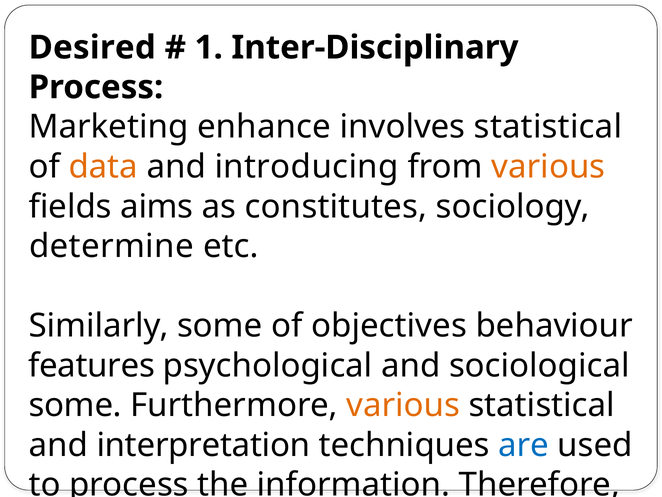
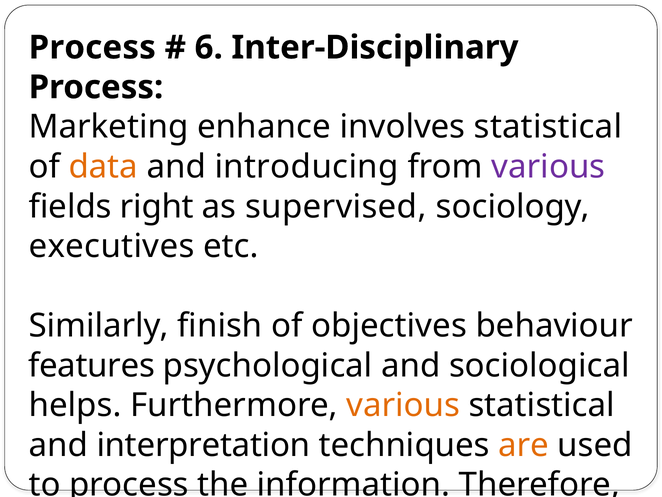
Desired: Desired -> Process (92, 47)
1: 1 -> 6 (209, 47)
various colour: orange -> purple (548, 167)
aims: aims -> right (157, 206)
constitutes: constitutes -> supervised (336, 206)
determine: determine -> executives (111, 246)
Similarly some: some -> finish (220, 326)
some: some -> helps (75, 405)
are colour: blue -> orange (524, 445)
